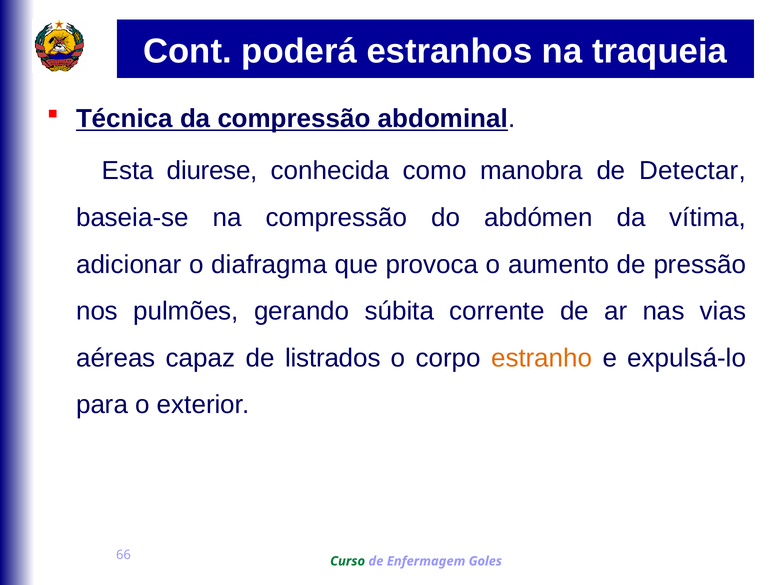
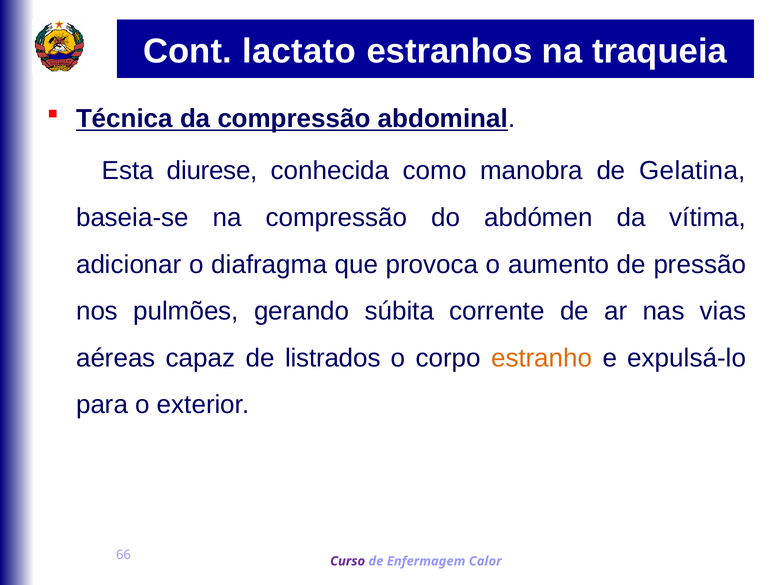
poderá: poderá -> lactato (299, 51)
Detectar: Detectar -> Gelatina (692, 171)
Curso colour: green -> purple (348, 561)
Goles: Goles -> Calor (485, 561)
